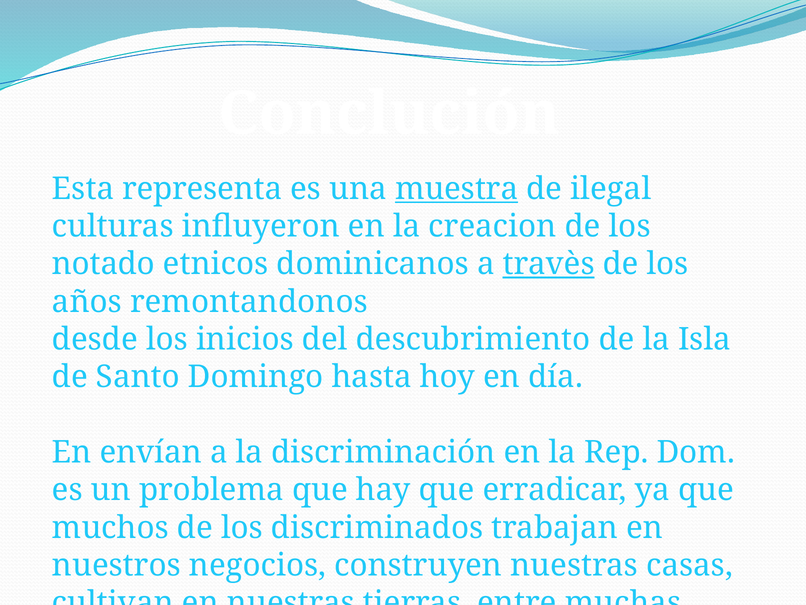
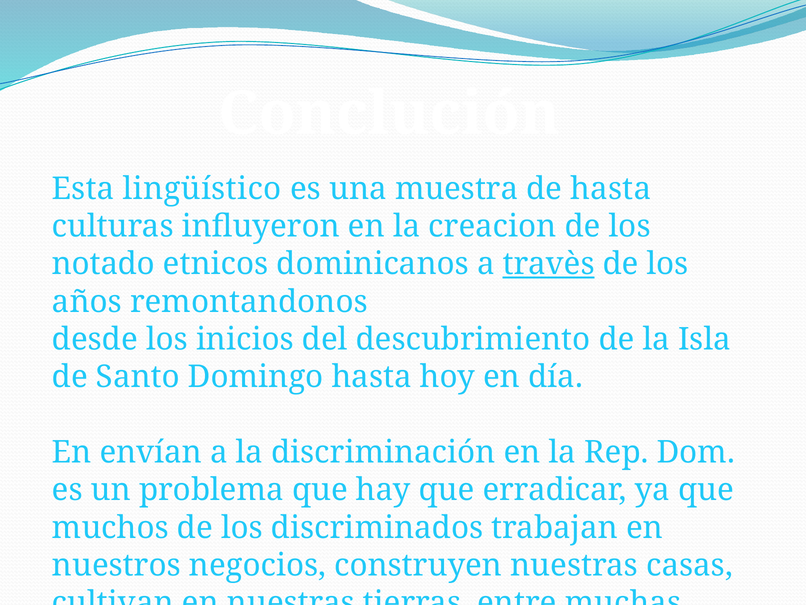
representa: representa -> lingüístico (202, 189)
muestra underline: present -> none (457, 189)
de ilegal: ilegal -> hasta (611, 189)
